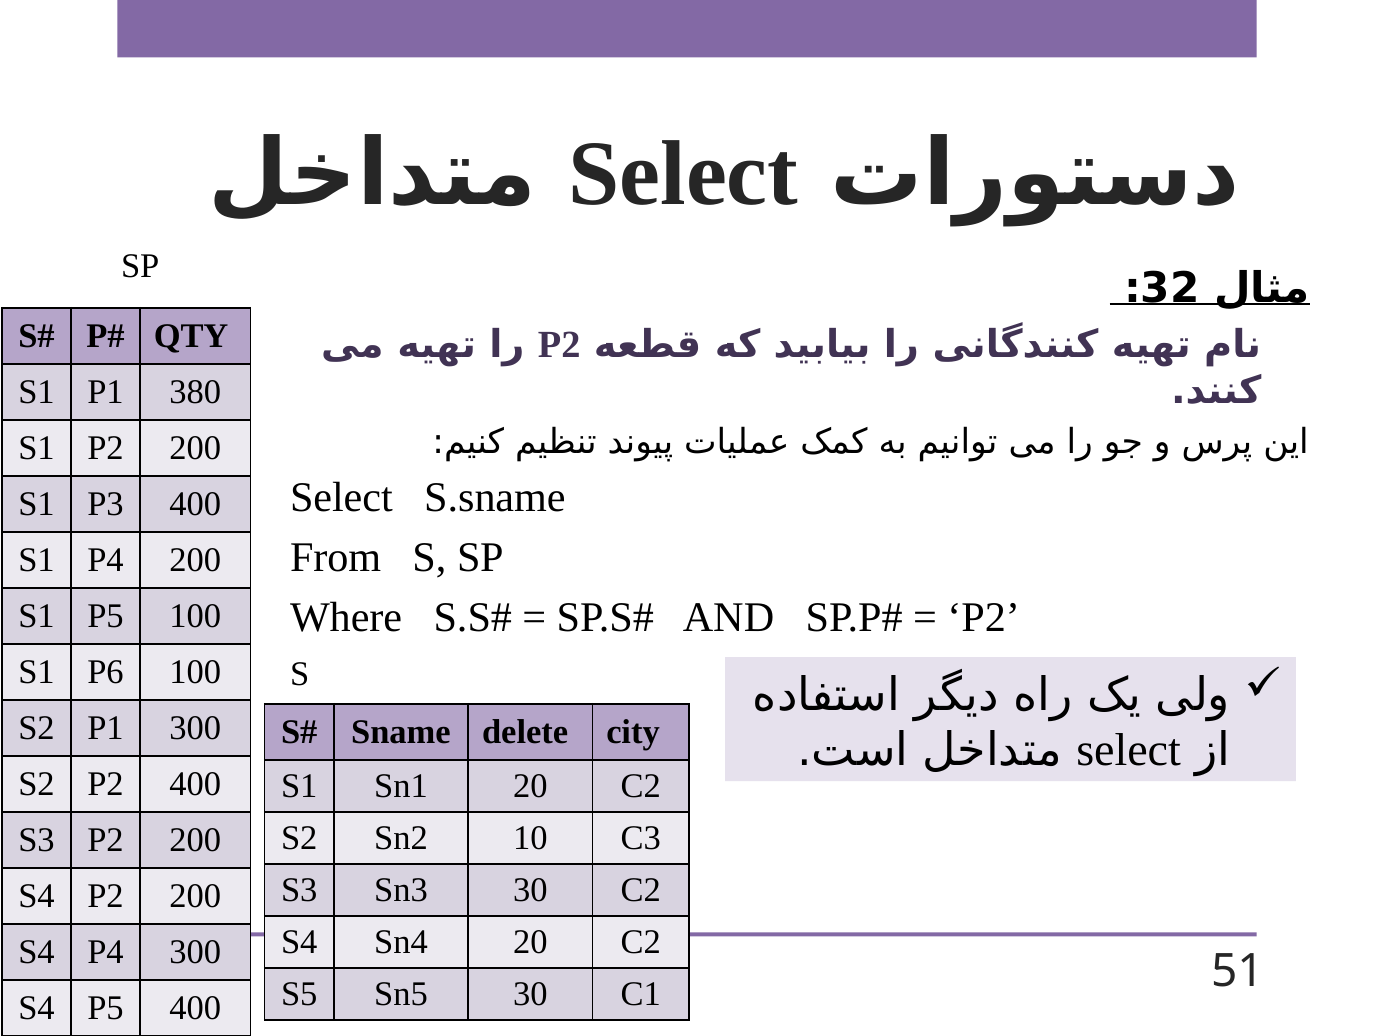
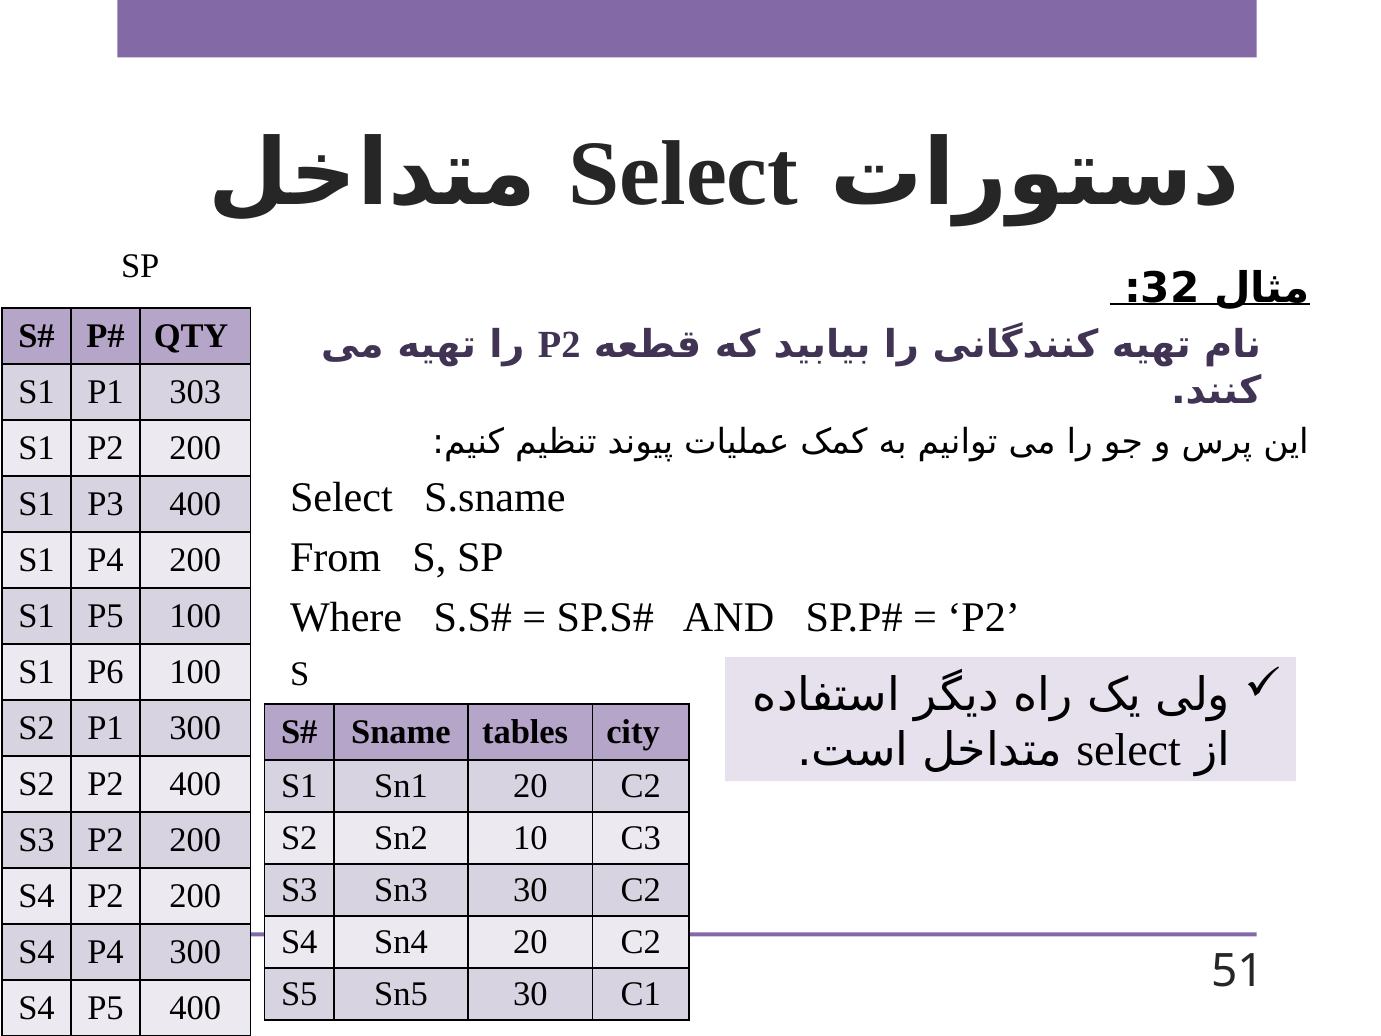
380: 380 -> 303 (195, 392)
delete: delete -> tables (525, 732)
